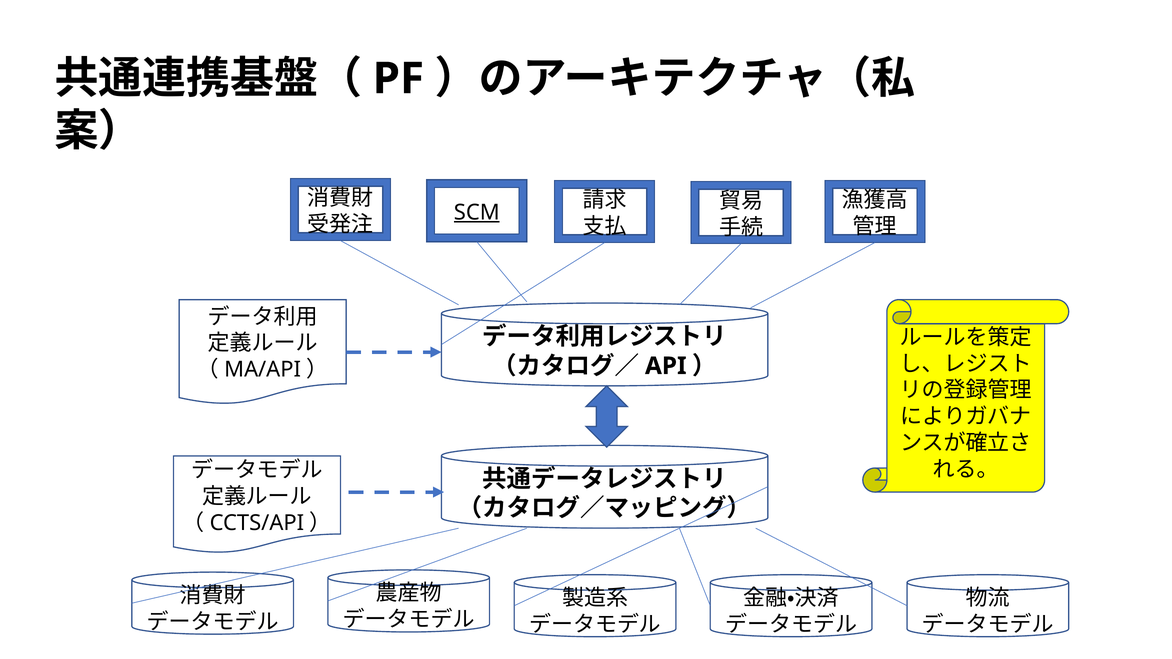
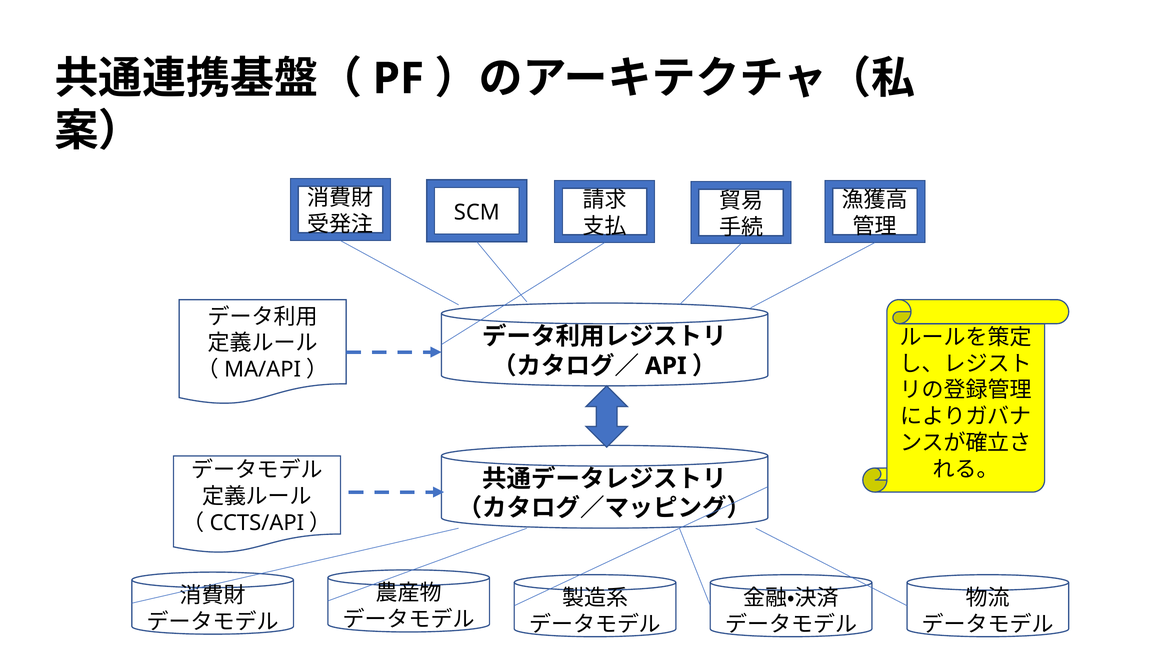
SCM underline: present -> none (477, 212)
